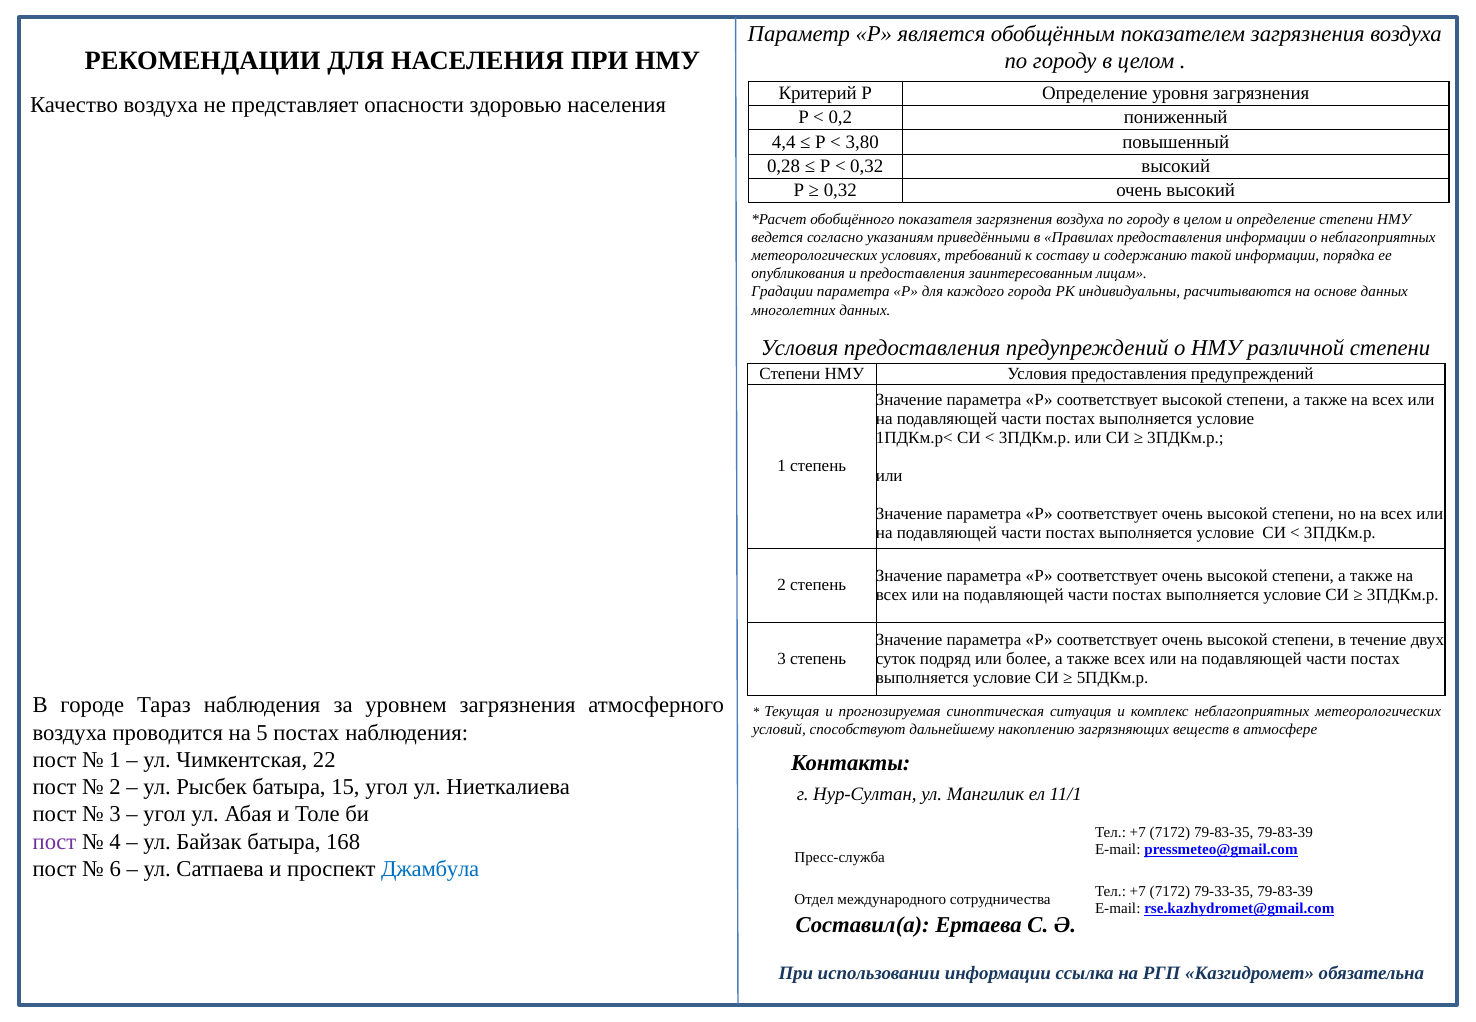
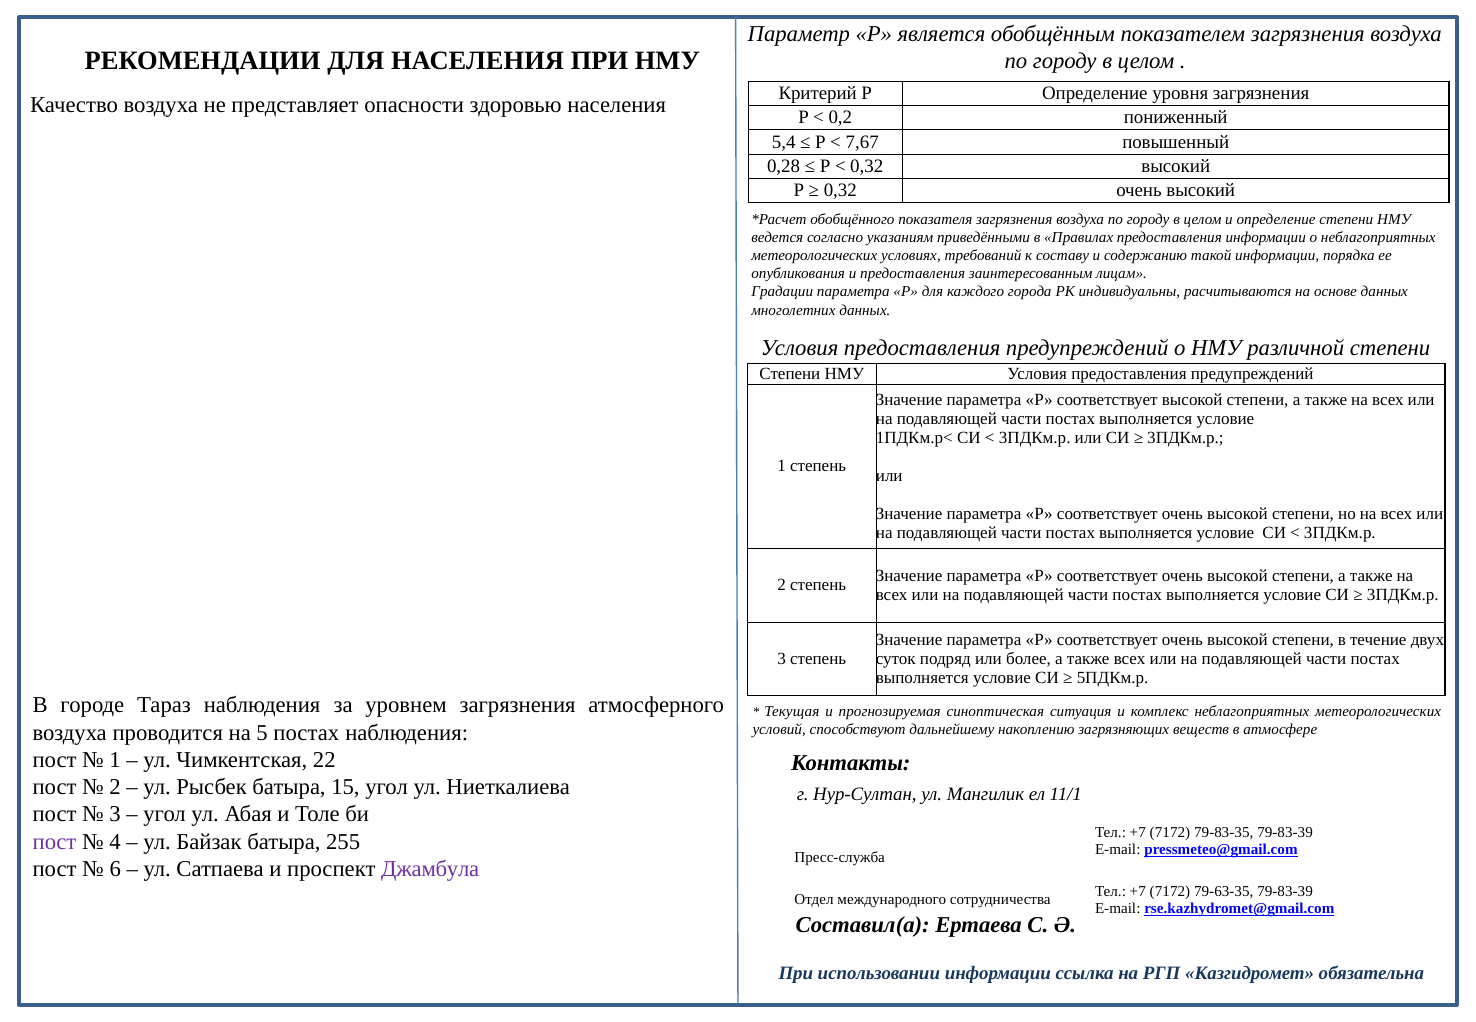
4,4: 4,4 -> 5,4 (784, 142)
3,80: 3,80 -> 7,67 (862, 142)
168: 168 -> 255 (343, 842)
Джамбула colour: blue -> purple (430, 869)
79-33-35: 79-33-35 -> 79-63-35 (1224, 891)
